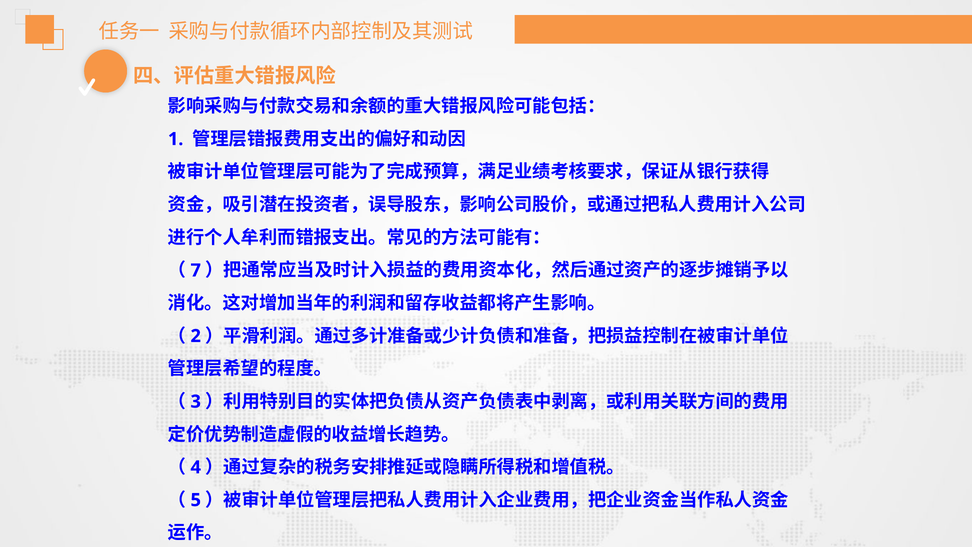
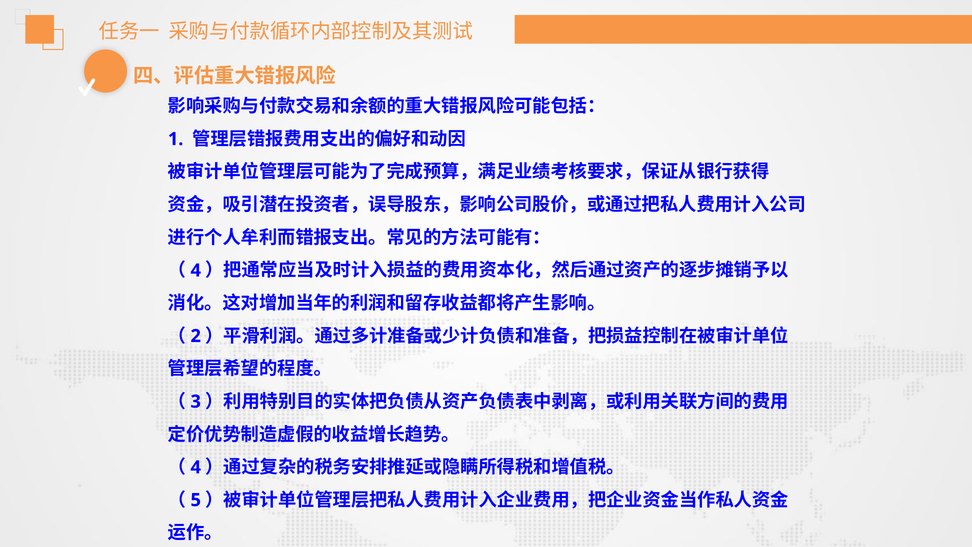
7: 7 -> 4 (196, 270)
